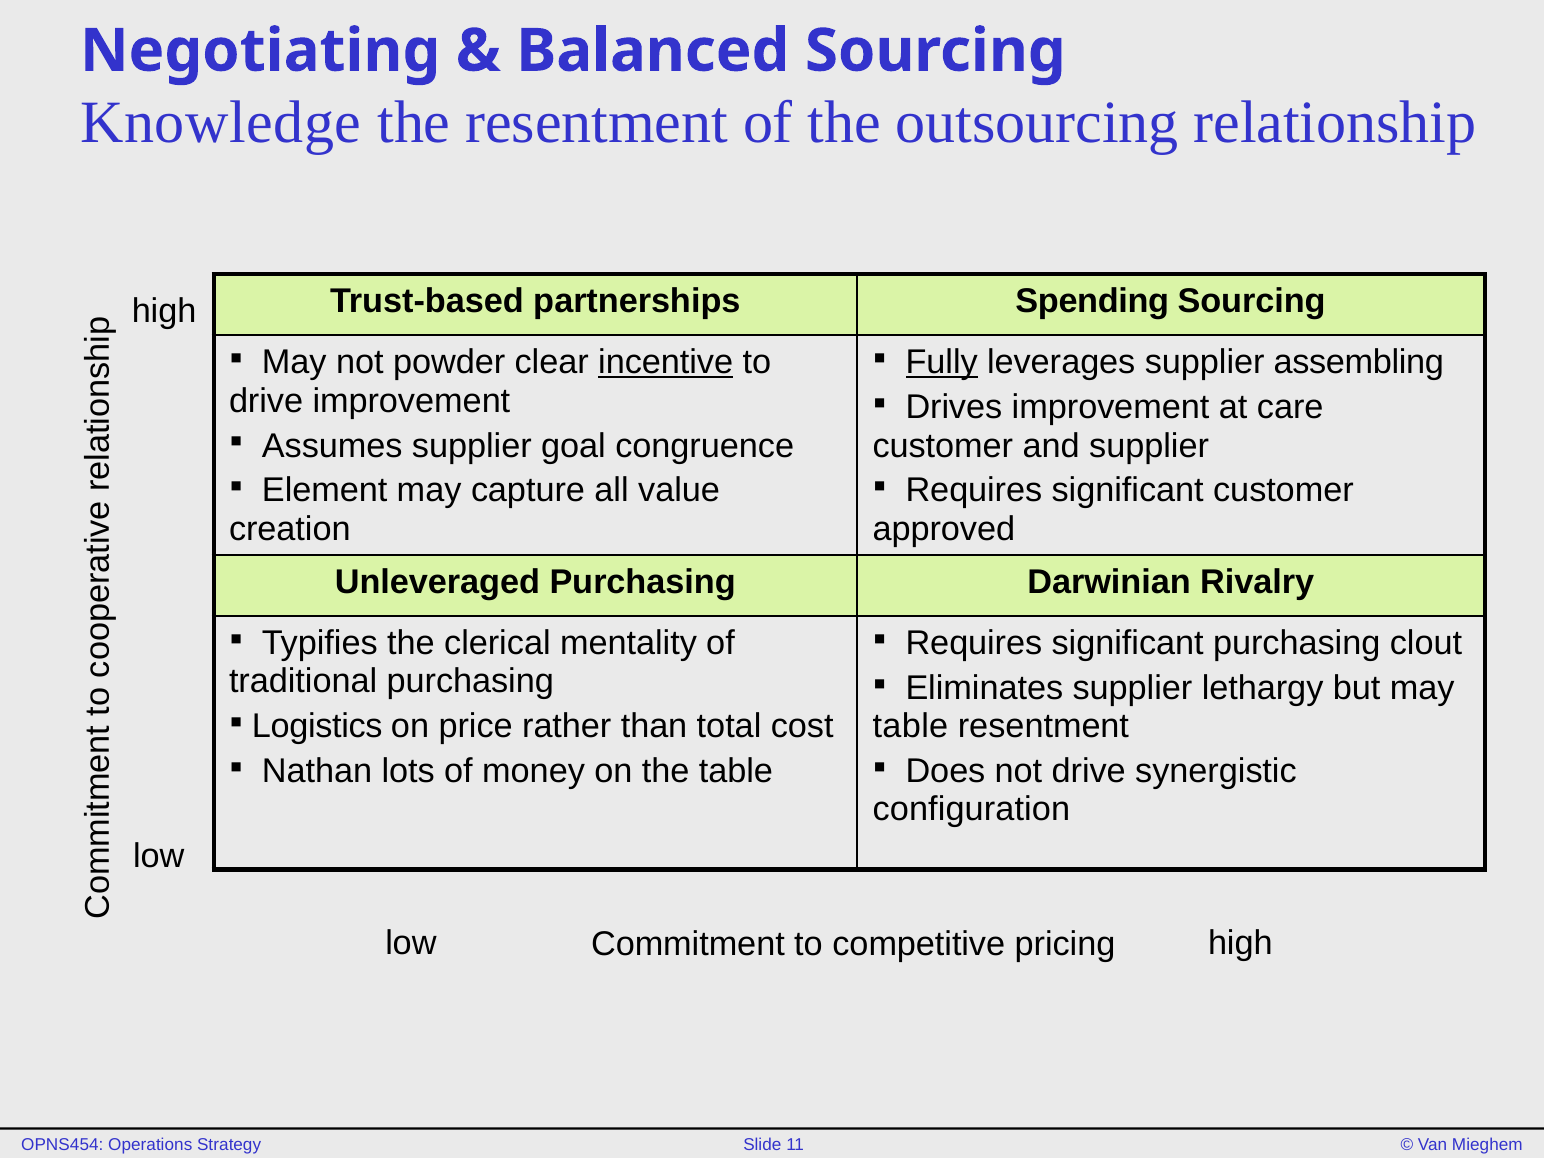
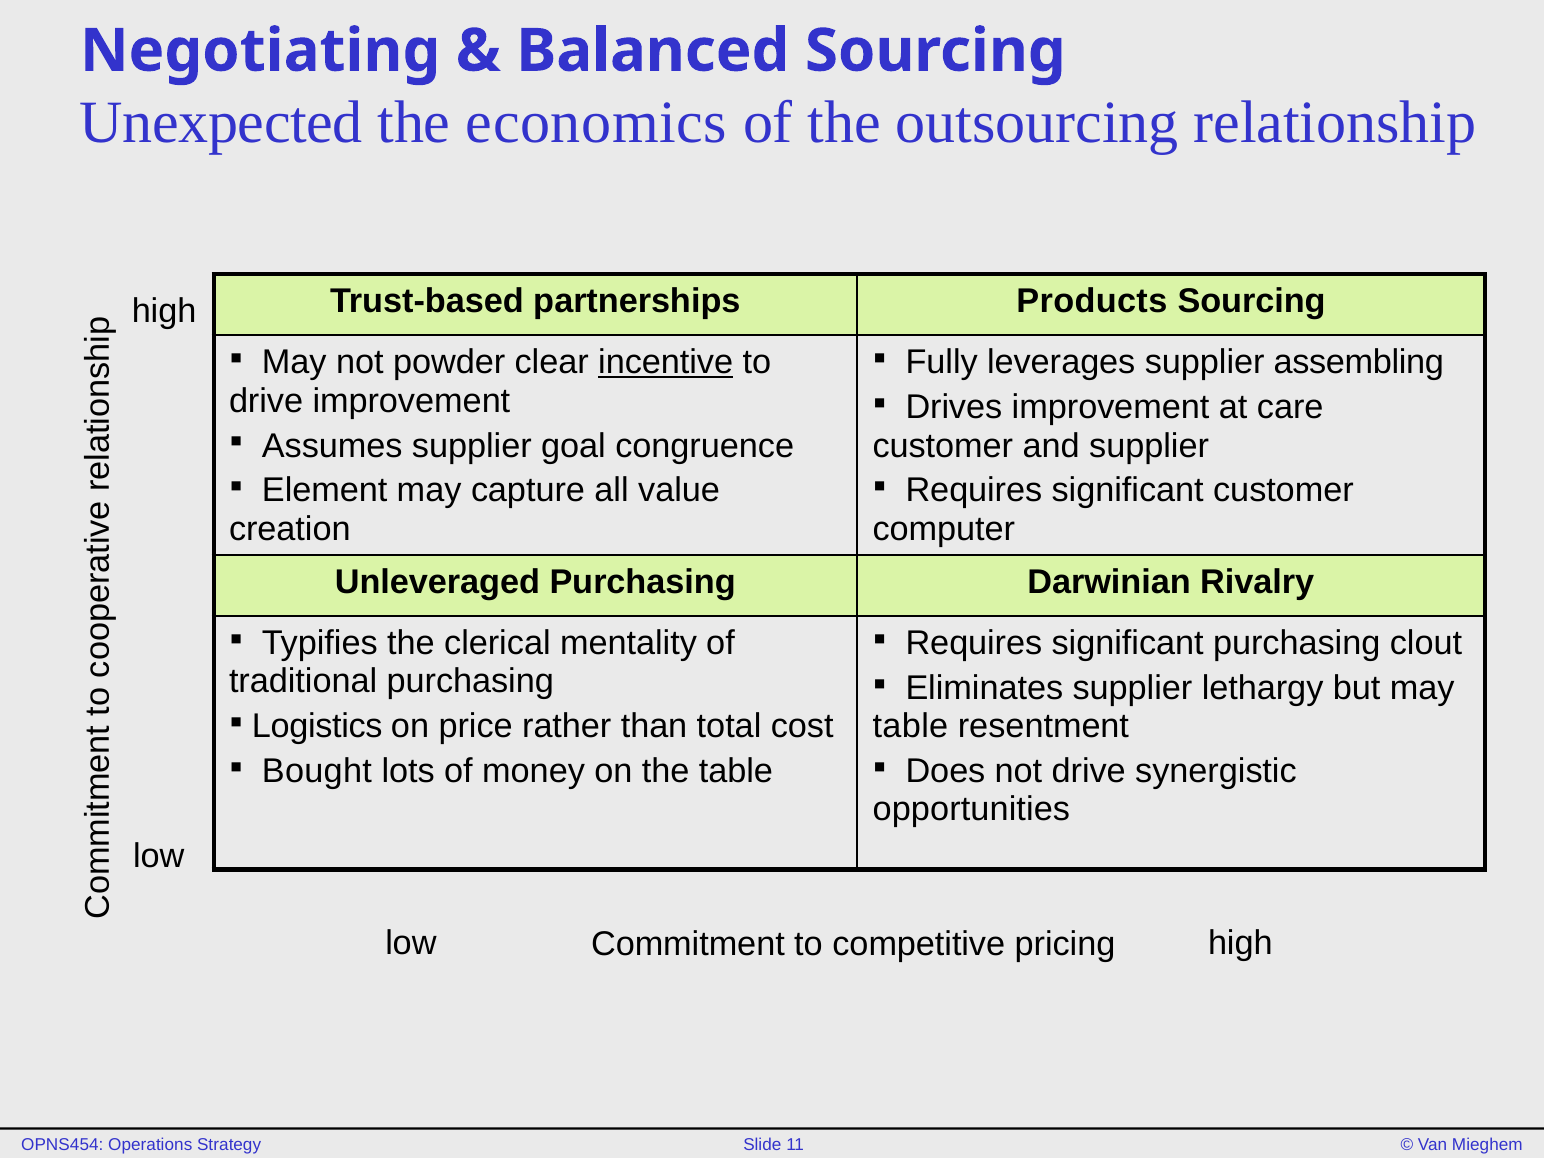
Knowledge: Knowledge -> Unexpected (221, 123)
the resentment: resentment -> economics (596, 123)
Spending: Spending -> Products (1092, 301)
Fully underline: present -> none (942, 363)
approved: approved -> computer (944, 529)
Nathan: Nathan -> Bought (317, 772)
configuration: configuration -> opportunities (971, 810)
